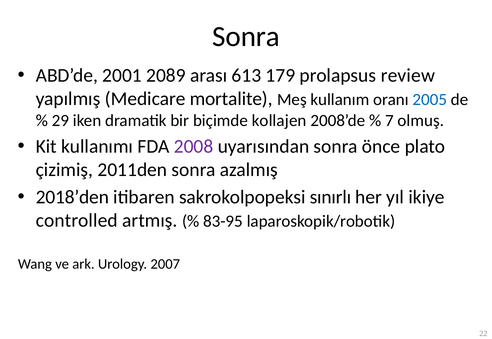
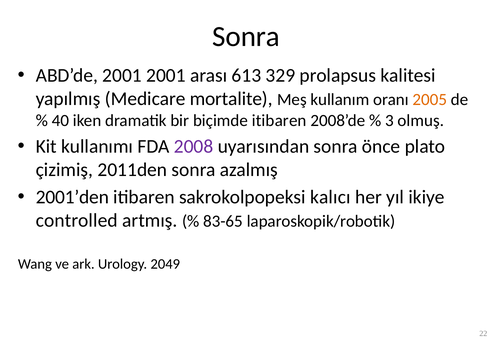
2001 2089: 2089 -> 2001 (166, 75)
179: 179 -> 329 (280, 75)
review: review -> kalitesi (408, 75)
2005 colour: blue -> orange (430, 100)
29: 29 -> 40 (60, 121)
biçimde kollajen: kollajen -> itibaren (279, 121)
7: 7 -> 3 (390, 121)
2018’den: 2018’den -> 2001’den (72, 197)
sınırlı: sınırlı -> kalıcı (330, 197)
83-95: 83-95 -> 83-65 (223, 221)
2007: 2007 -> 2049 (165, 264)
